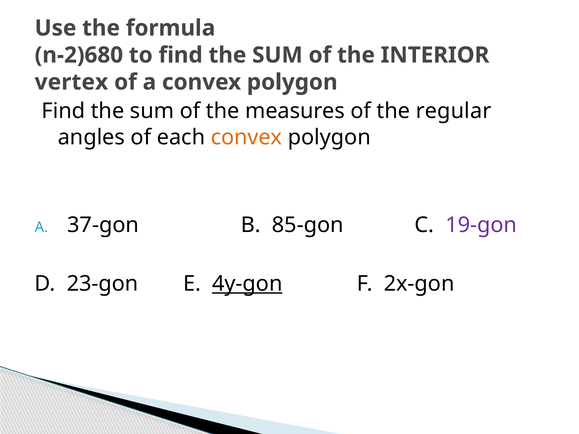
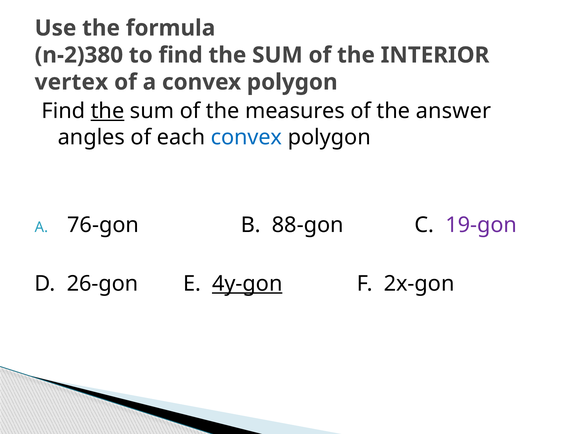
n-2)680: n-2)680 -> n-2)380 (79, 55)
the underline: none -> present (108, 111)
regular: regular -> answer (454, 111)
convex colour: orange -> blue (246, 137)
37-gon: 37-gon -> 76-gon (103, 225)
85-gon: 85-gon -> 88-gon (308, 225)
23-gon: 23-gon -> 26-gon (103, 284)
